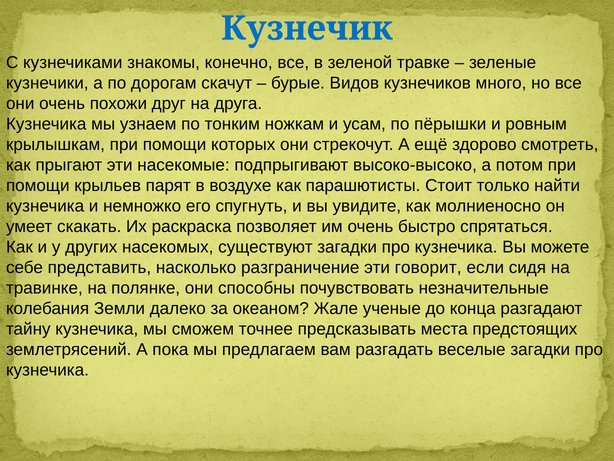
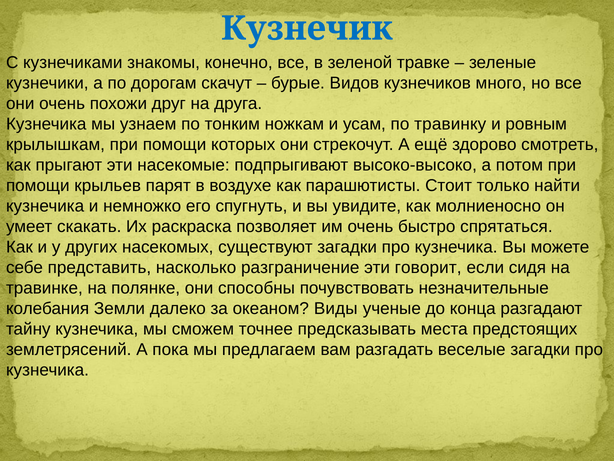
пёрышки: пёрышки -> травинку (450, 124)
Жале: Жале -> Виды (336, 308)
